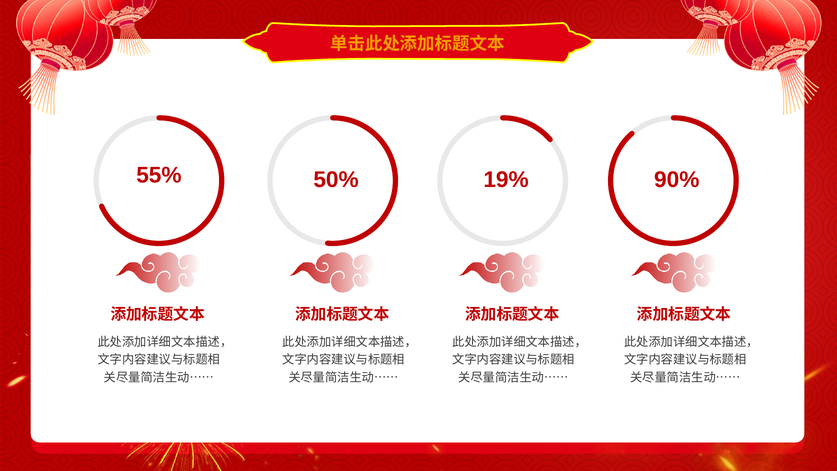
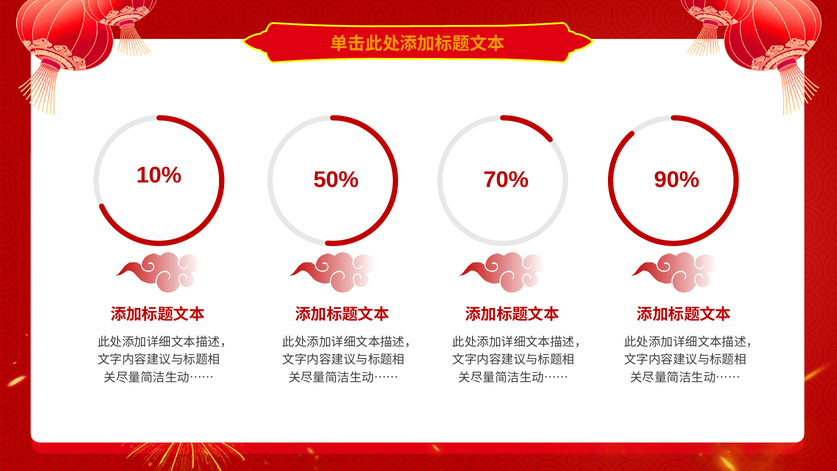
55%: 55% -> 10% (159, 175)
19%: 19% -> 70% (506, 180)
